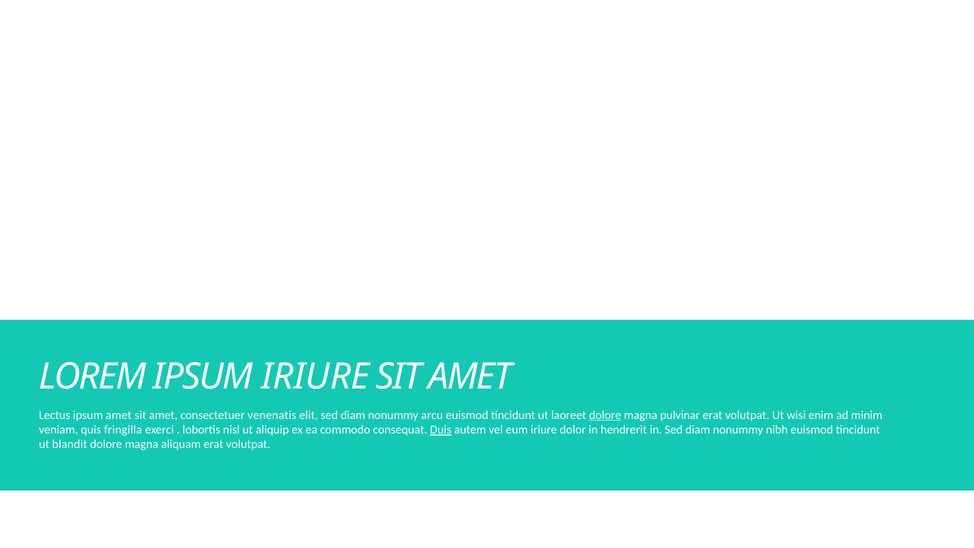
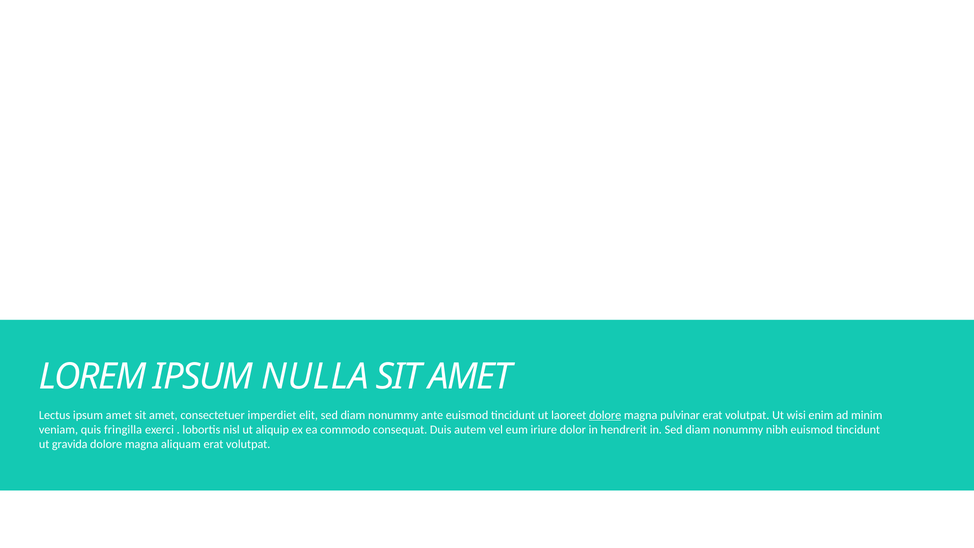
IPSUM IRIURE: IRIURE -> NULLA (315, 376)
venenatis: venenatis -> imperdiet (272, 415)
arcu: arcu -> ante (432, 415)
Duis underline: present -> none (441, 430)
blandit: blandit -> gravida (70, 444)
